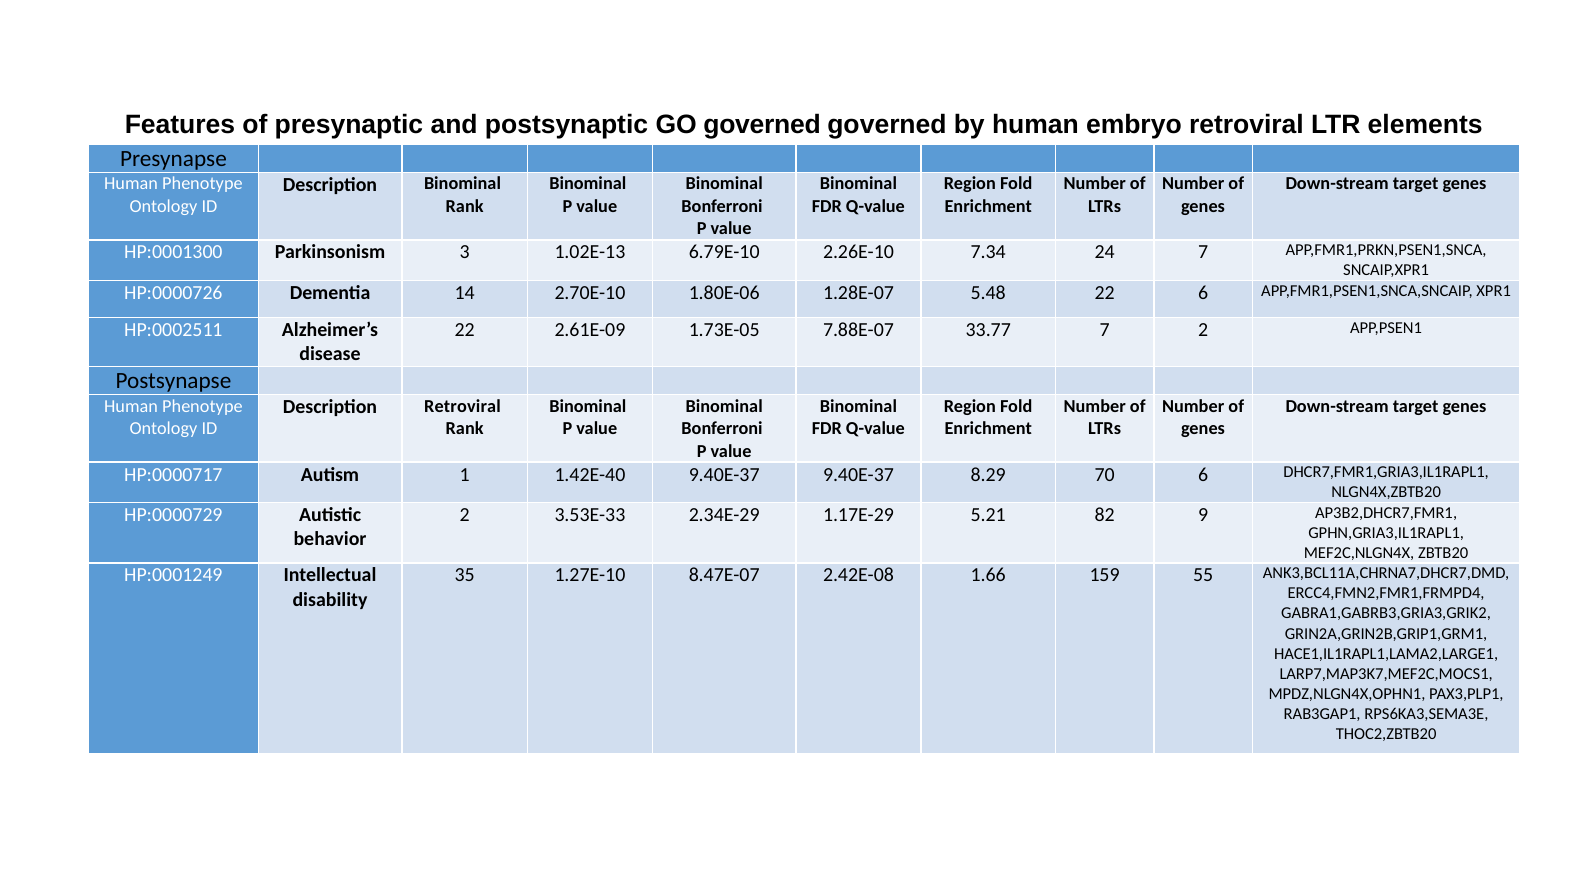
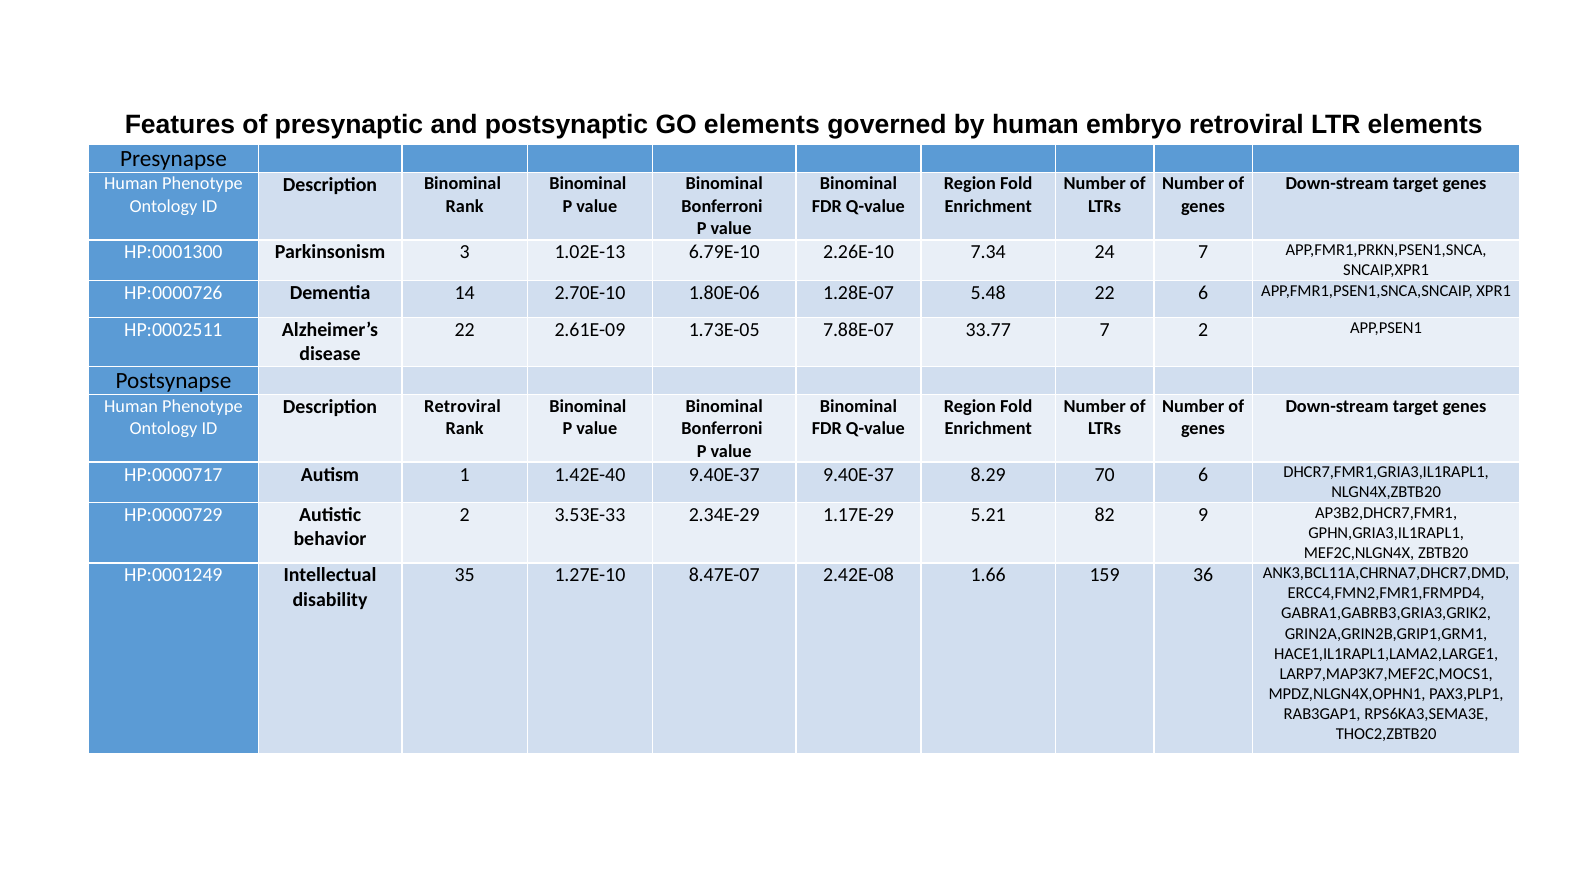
GO governed: governed -> elements (762, 125)
55: 55 -> 36 (1203, 575)
